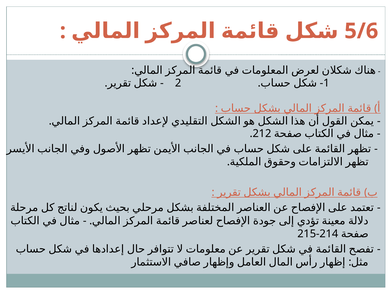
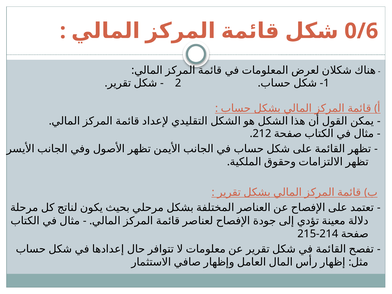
5/6: 5/6 -> 0/6 (361, 31)
